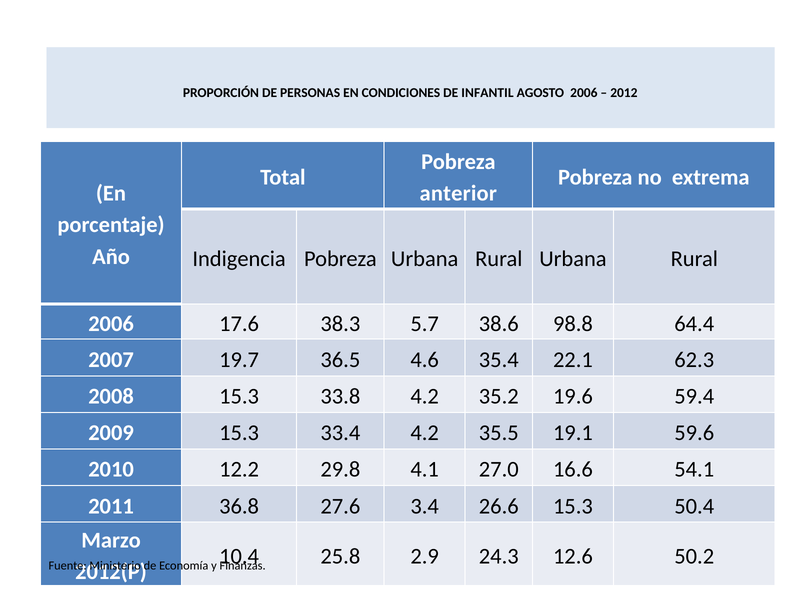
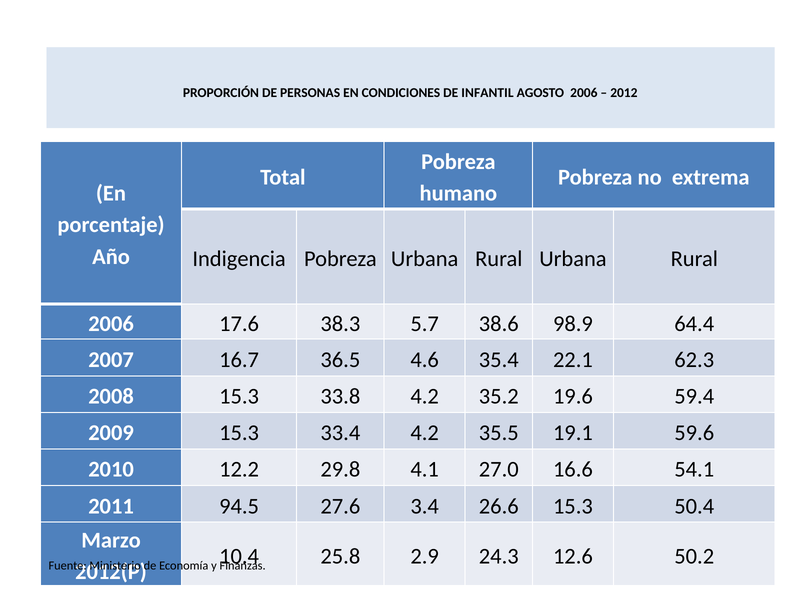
anterior: anterior -> humano (458, 193)
98.8: 98.8 -> 98.9 (573, 324)
19.7: 19.7 -> 16.7 (239, 360)
36.8: 36.8 -> 94.5 (239, 506)
